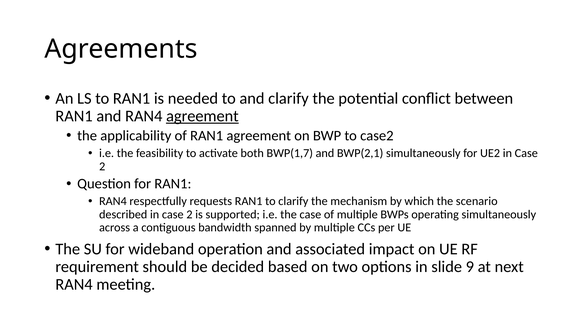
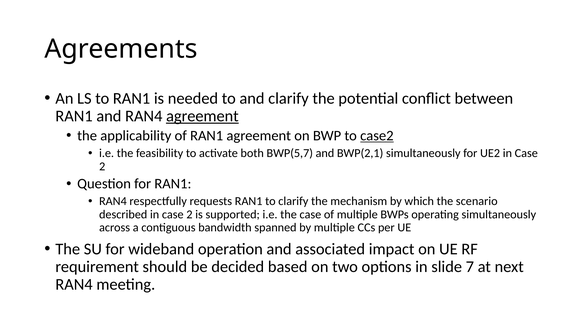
case2 underline: none -> present (377, 136)
BWP(1,7: BWP(1,7 -> BWP(5,7 (290, 153)
9: 9 -> 7 (470, 267)
